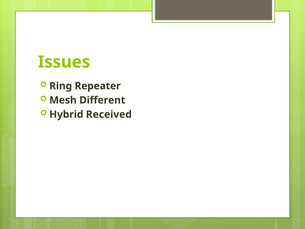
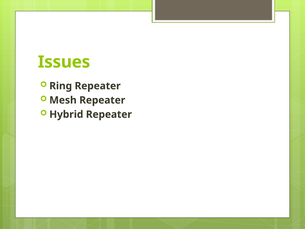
Mesh Different: Different -> Repeater (102, 100)
Hybrid Received: Received -> Repeater (109, 114)
